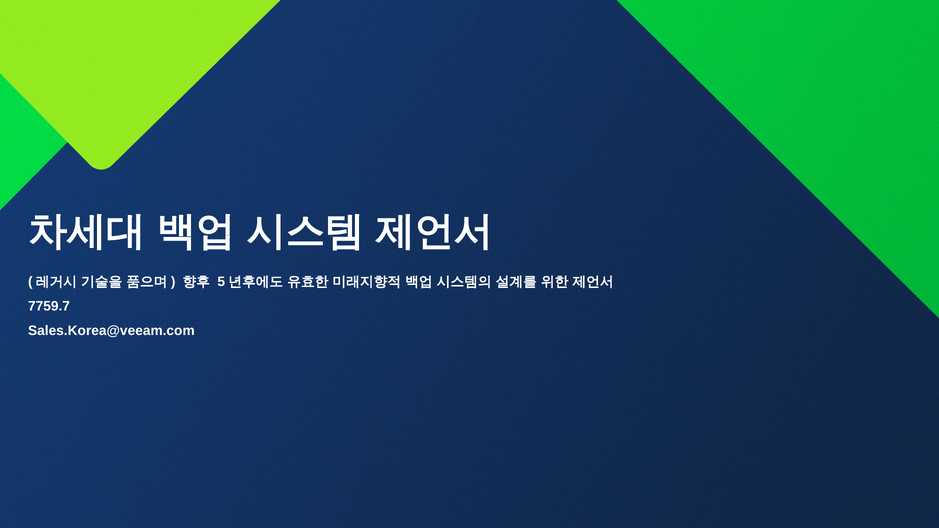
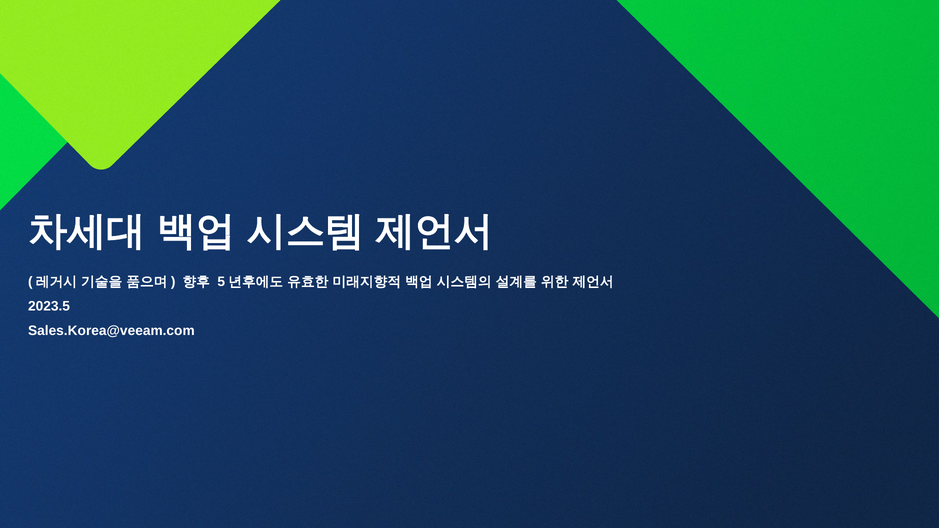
7759.7: 7759.7 -> 2023.5 (49, 306)
